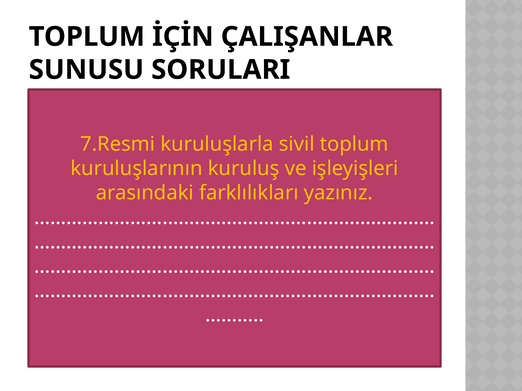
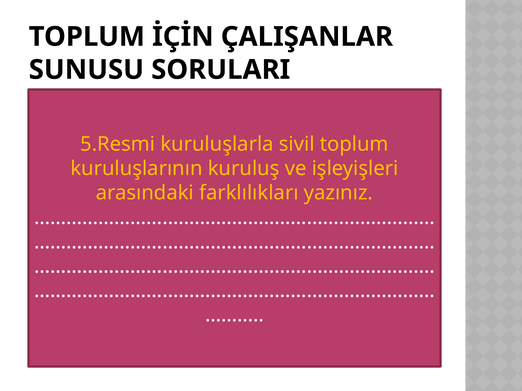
7.Resmi: 7.Resmi -> 5.Resmi (118, 144)
